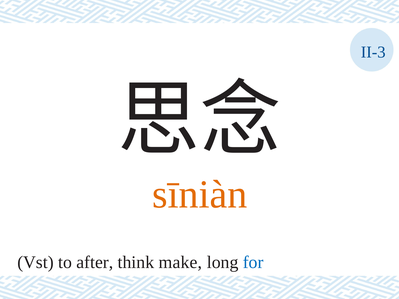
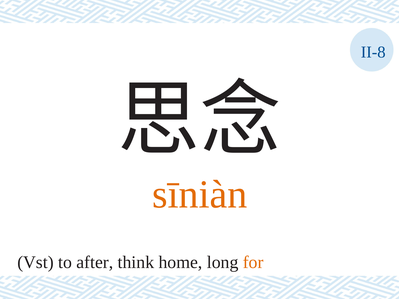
II-3: II-3 -> II-8 (373, 52)
make: make -> home (180, 263)
for colour: blue -> orange (253, 263)
